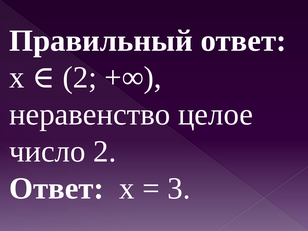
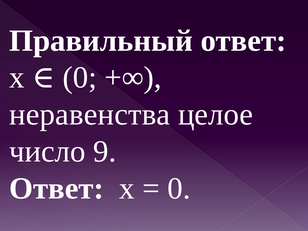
х 2: 2 -> 0 (80, 78)
неравенство: неравенство -> неравенства (90, 115)
число 2: 2 -> 9 (105, 151)
3: 3 -> 0 (179, 188)
